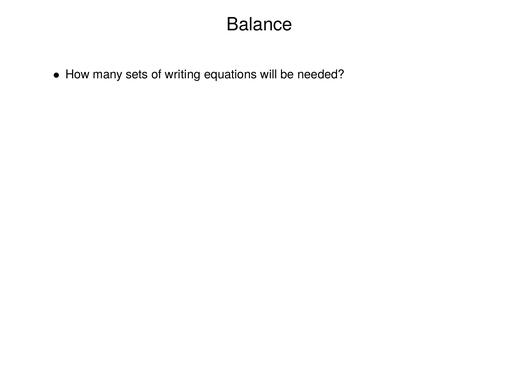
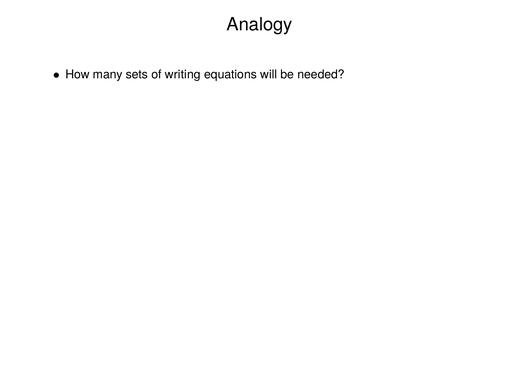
Balance: Balance -> Analogy (260, 24)
